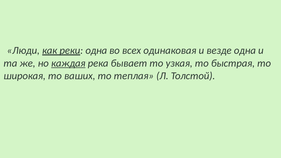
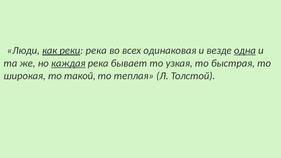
реки одна: одна -> река (96, 50)
одна underline: none -> present (245, 50)
ваших: ваших -> такой (80, 76)
